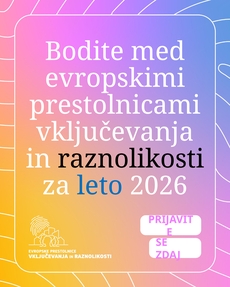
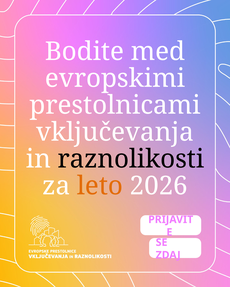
leto colour: blue -> orange (100, 186)
